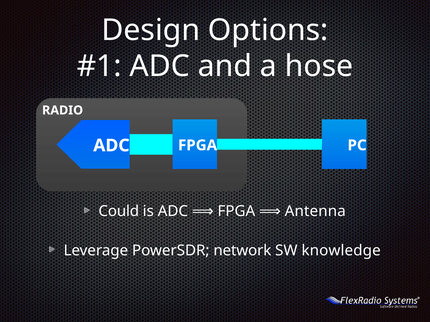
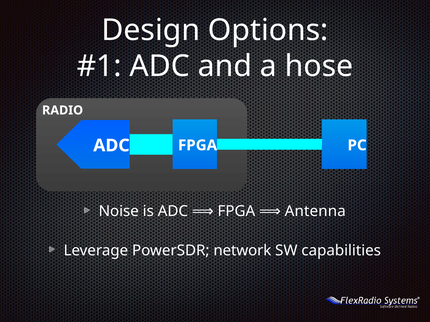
Could: Could -> Noise (119, 211)
knowledge: knowledge -> capabilities (341, 251)
